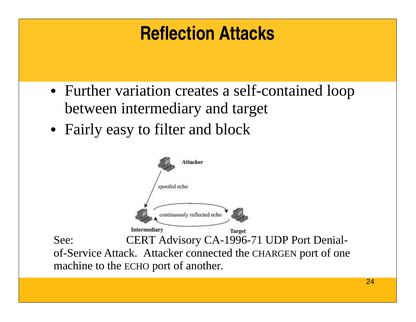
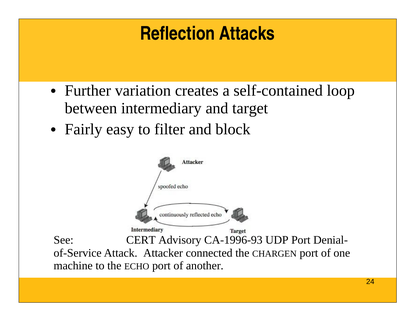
CA-1996-71: CA-1996-71 -> CA-1996-93 (233, 240)
